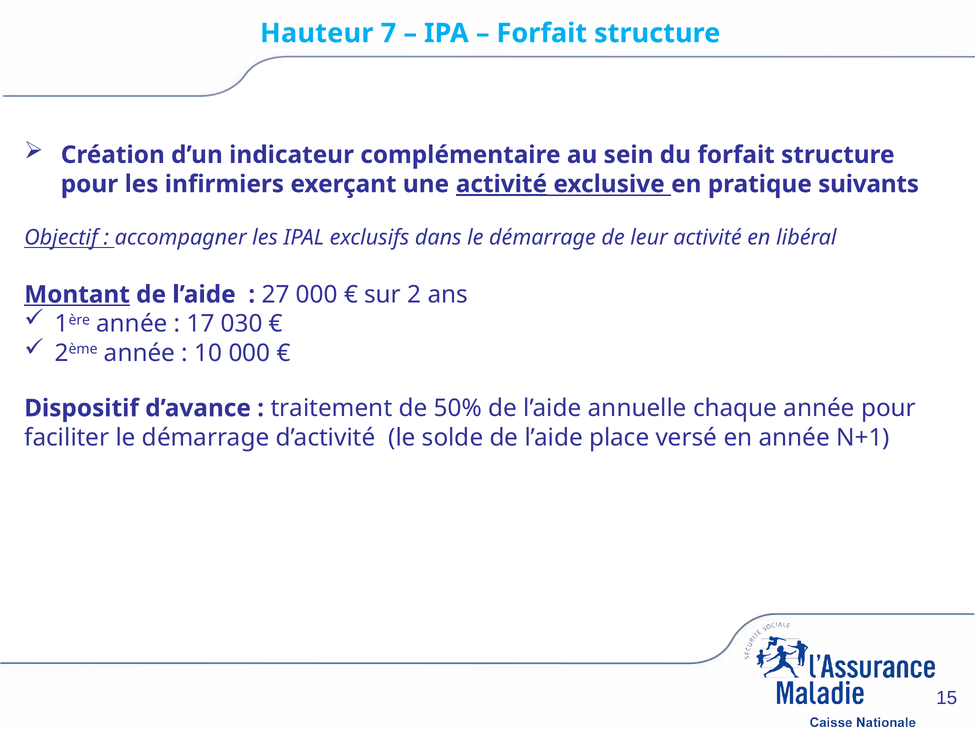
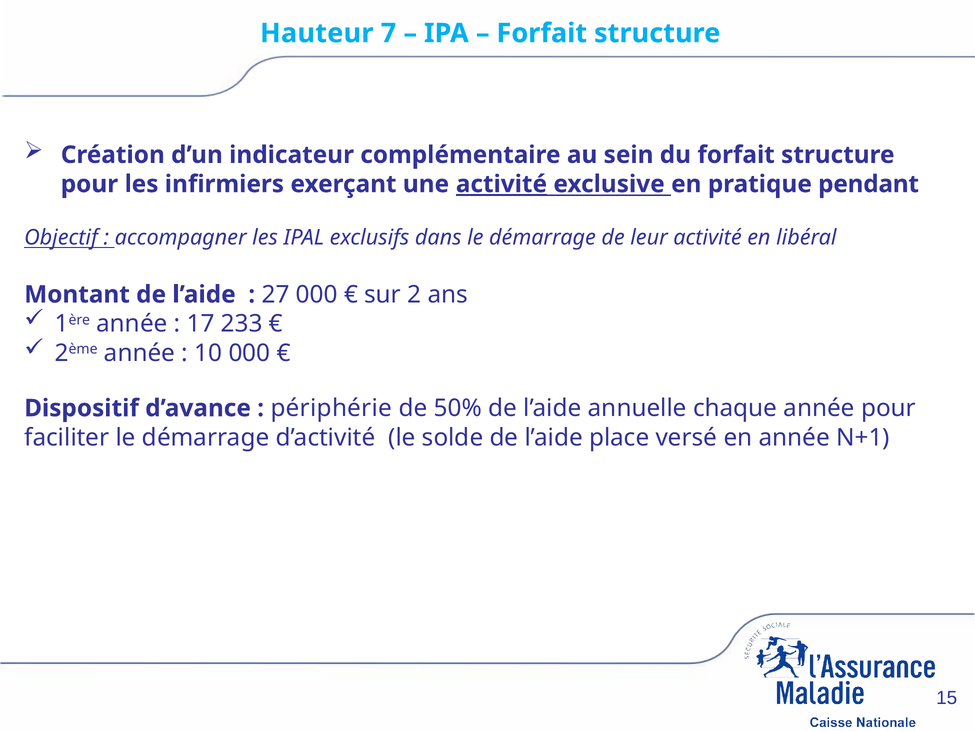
suivants: suivants -> pendant (869, 184)
Montant underline: present -> none (77, 295)
030: 030 -> 233 (242, 324)
traitement: traitement -> périphérie (331, 408)
